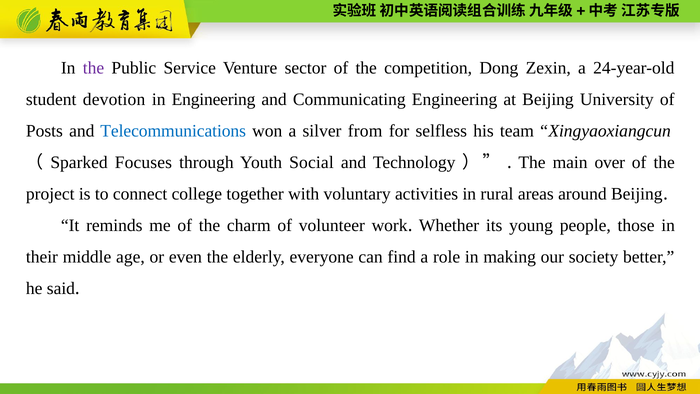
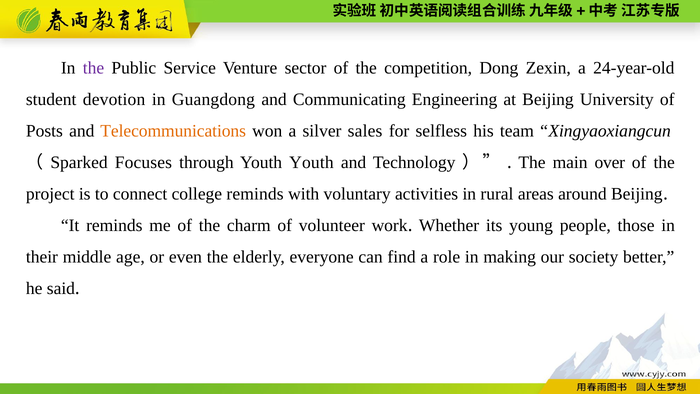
in Engineering: Engineering -> Guangdong (213, 99)
Telecommunications colour: blue -> orange (173, 131)
from: from -> sales (365, 131)
Youth Social: Social -> Youth (311, 162)
college together: together -> reminds (255, 194)
